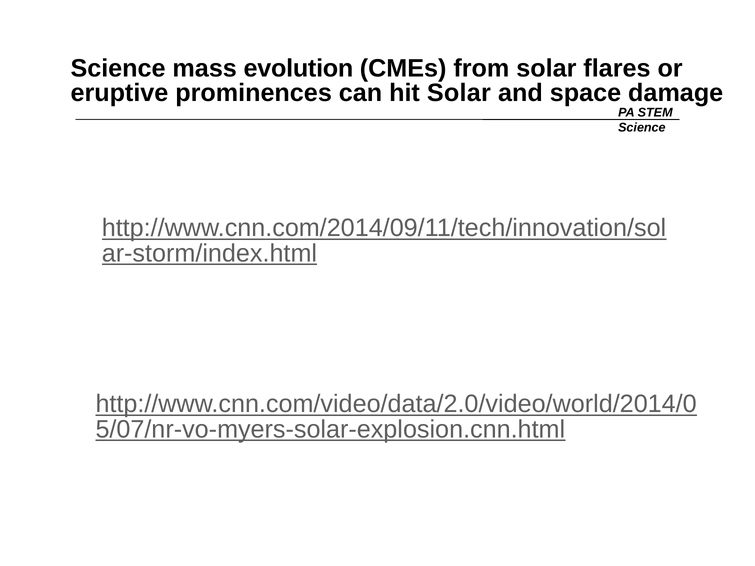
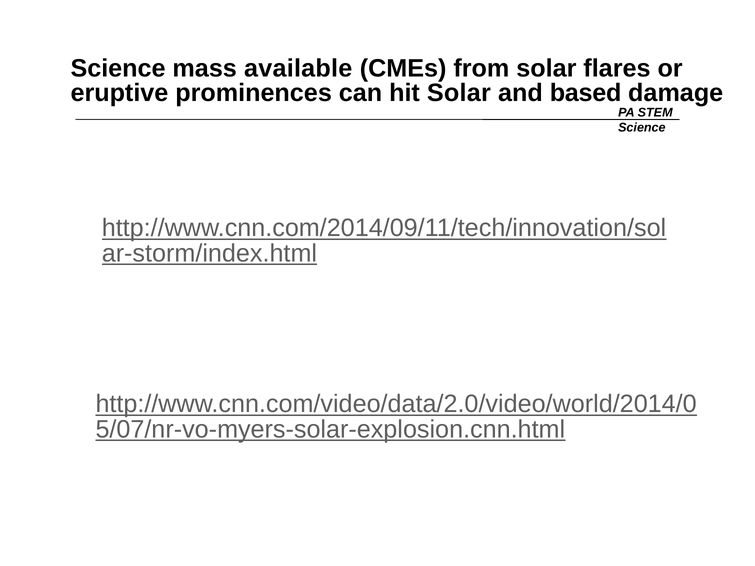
evolution: evolution -> available (298, 69)
space: space -> based (586, 93)
